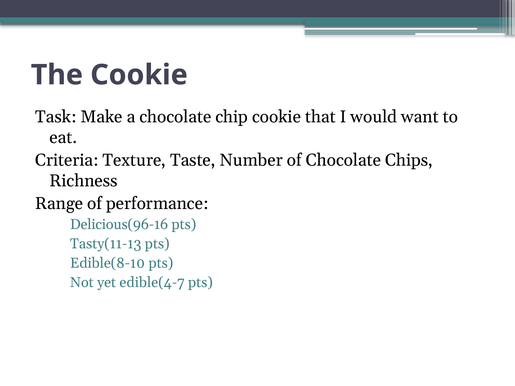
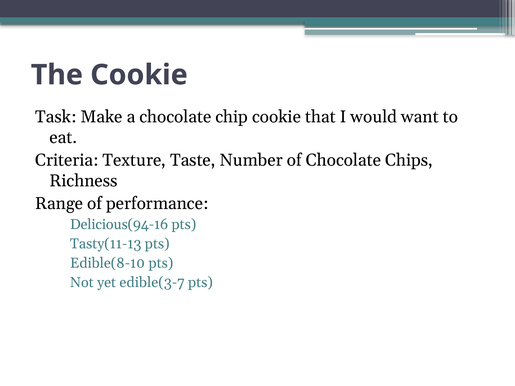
Delicious(96-16: Delicious(96-16 -> Delicious(94-16 (119, 225)
edible(4-7: edible(4-7 -> edible(3-7 (152, 283)
